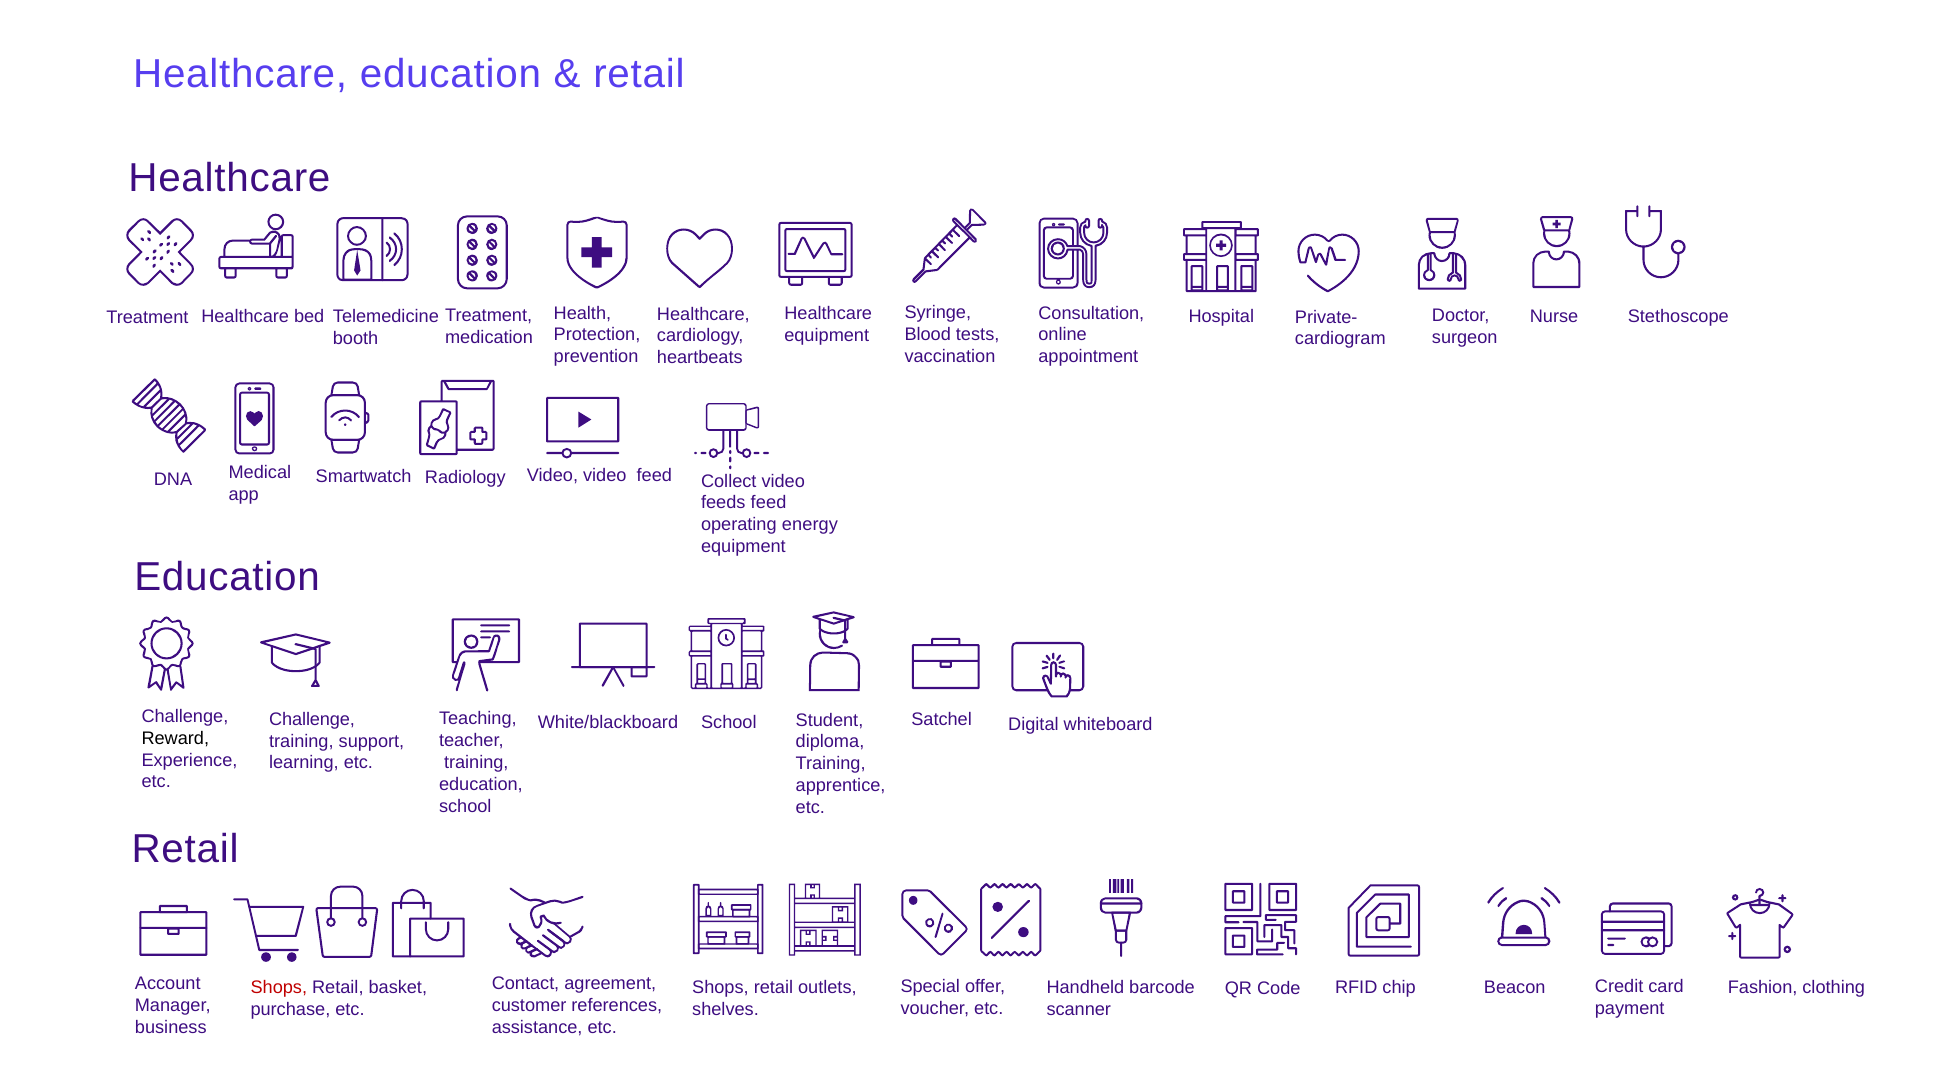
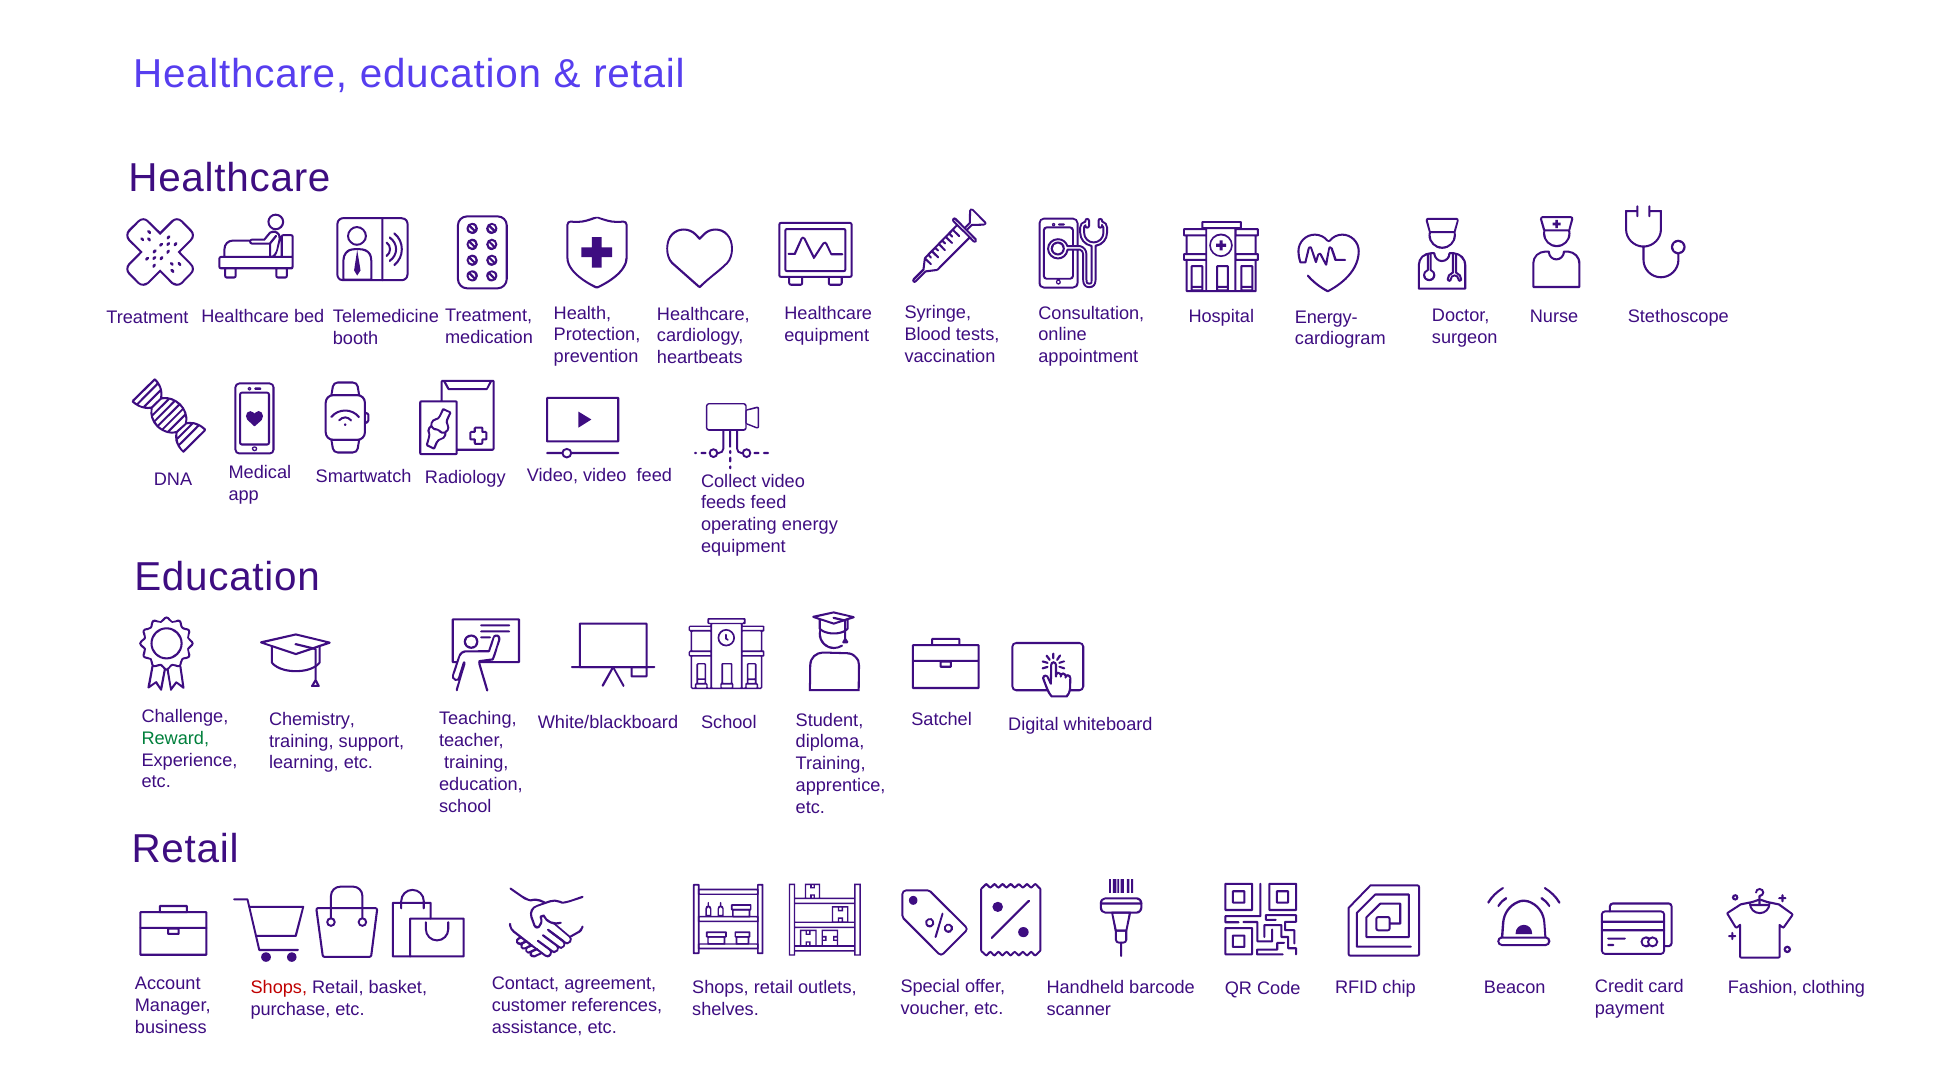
Private-: Private- -> Energy- (1326, 317)
Challenge: Challenge -> Chemistry (312, 720)
Reward colour: black -> green (175, 739)
